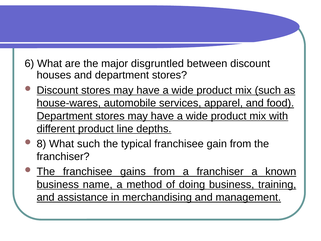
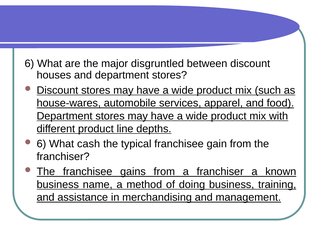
8: 8 -> 6 (41, 144)
What such: such -> cash (89, 144)
